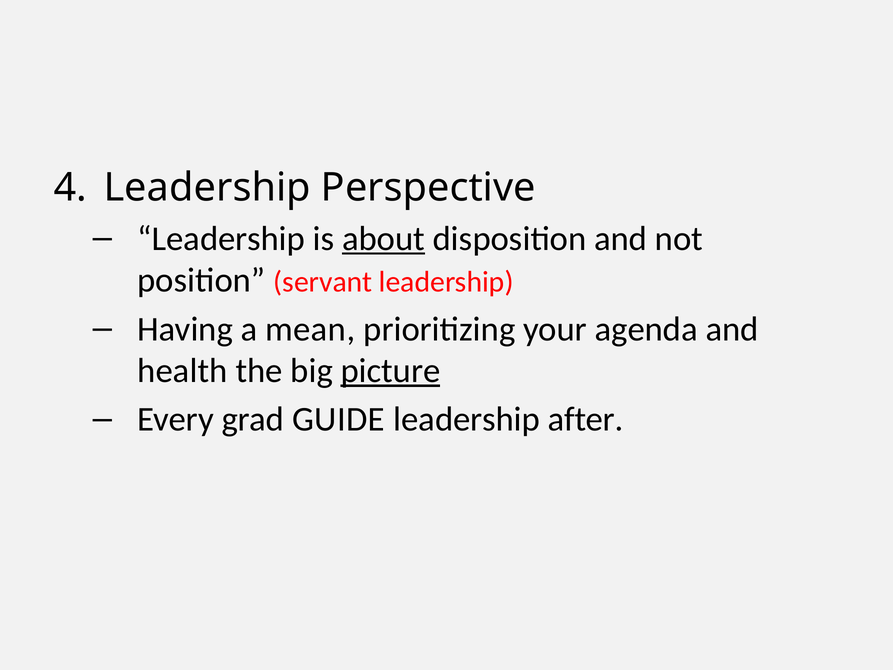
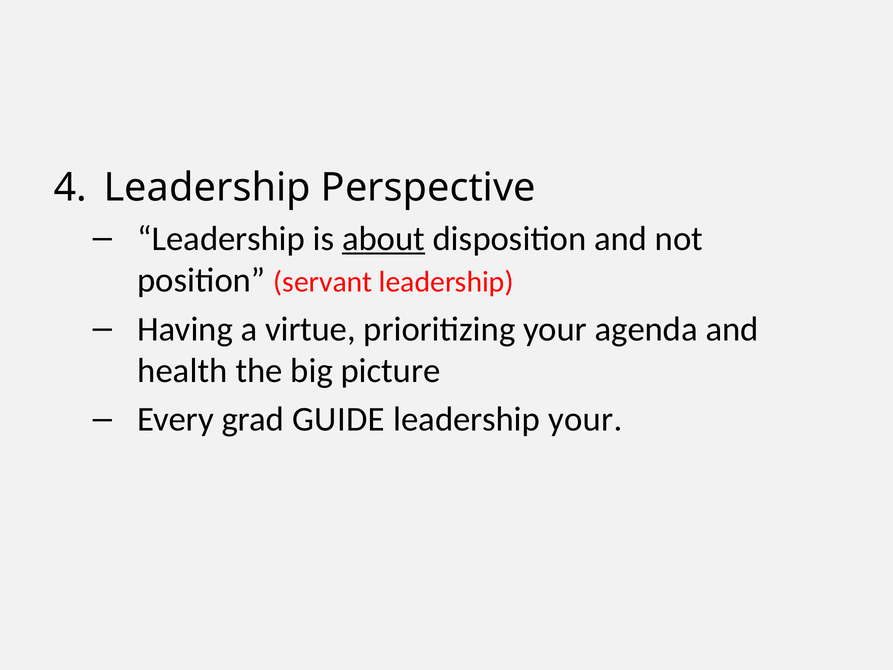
mean: mean -> virtue (310, 329)
picture underline: present -> none (391, 371)
leadership after: after -> your (585, 419)
